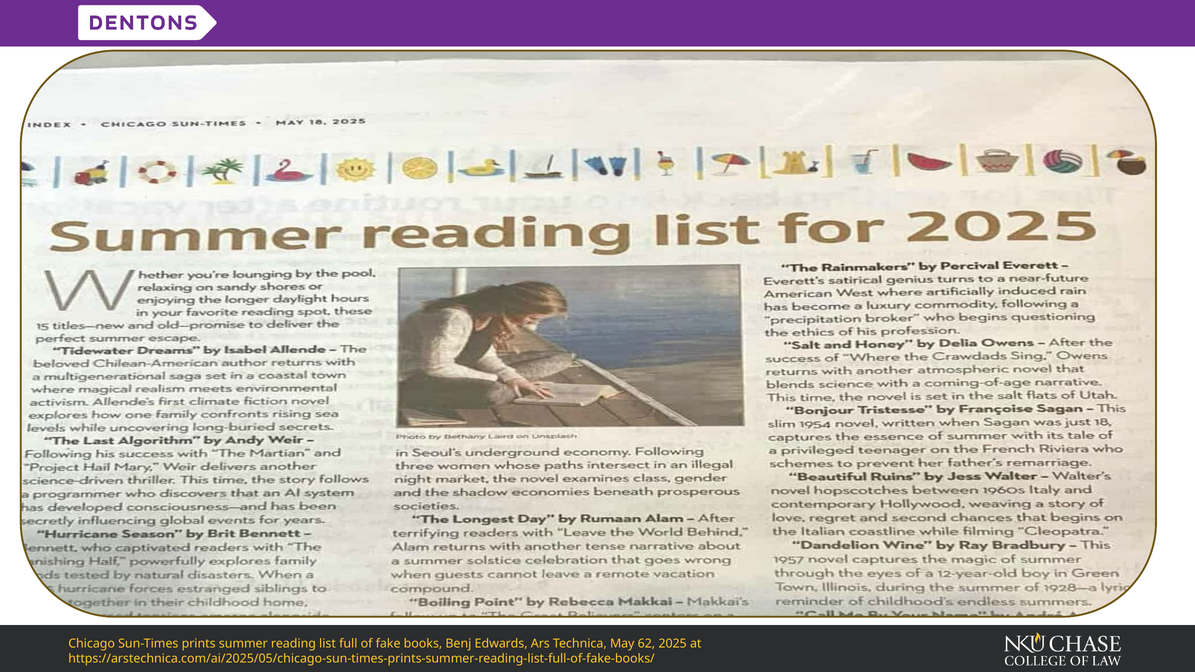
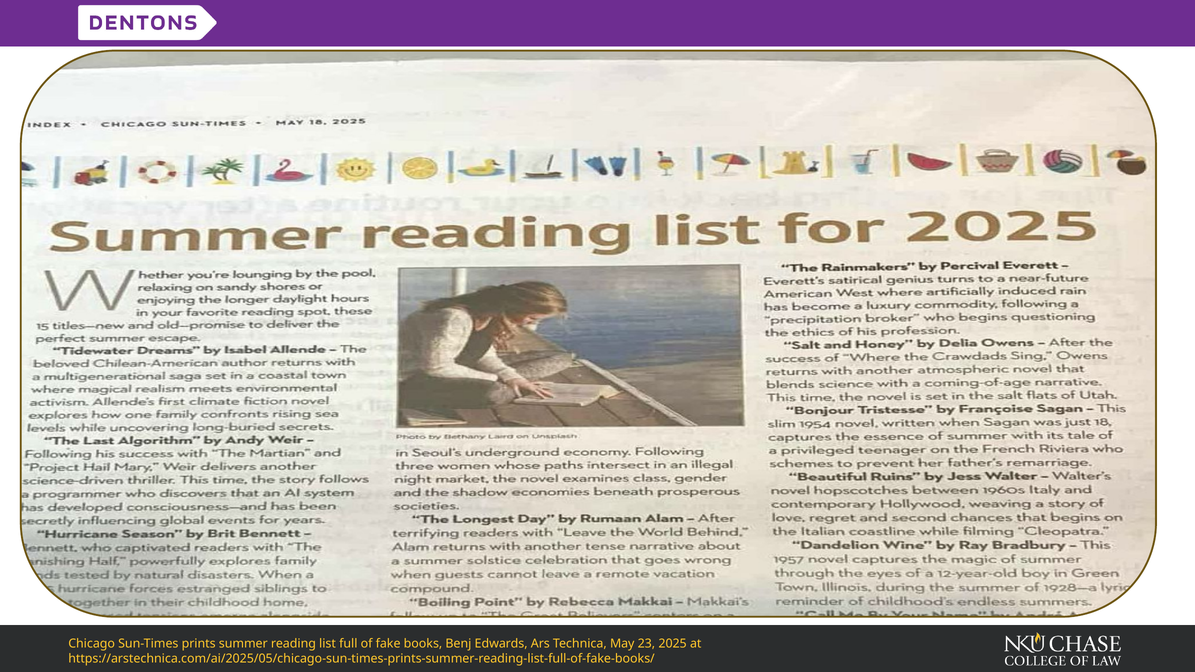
62: 62 -> 23 (646, 644)
